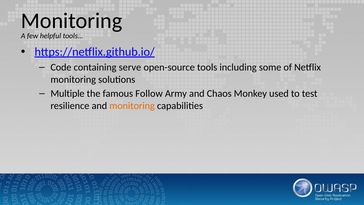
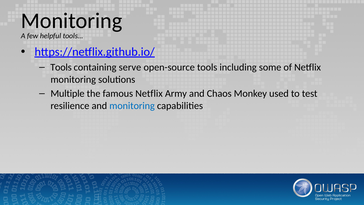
Code: Code -> Tools (61, 67)
famous Follow: Follow -> Netflix (149, 93)
monitoring colour: orange -> blue (132, 106)
